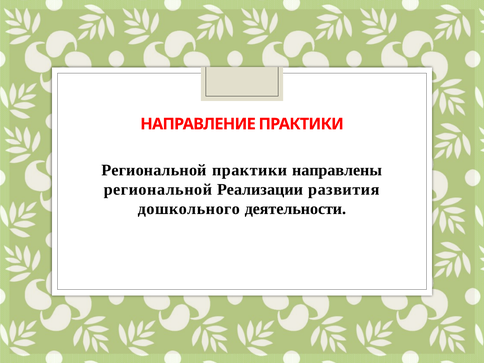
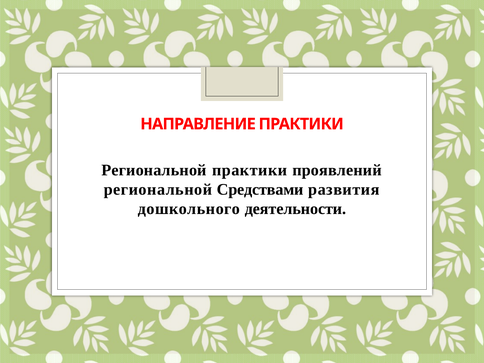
направлены: направлены -> проявлений (337, 170)
Реализации: Реализации -> Средствами (260, 189)
